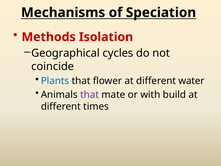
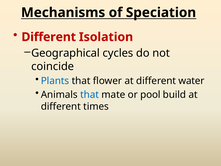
Methods: Methods -> Different (49, 37)
that colour: purple -> blue (90, 94)
with: with -> pool (150, 94)
